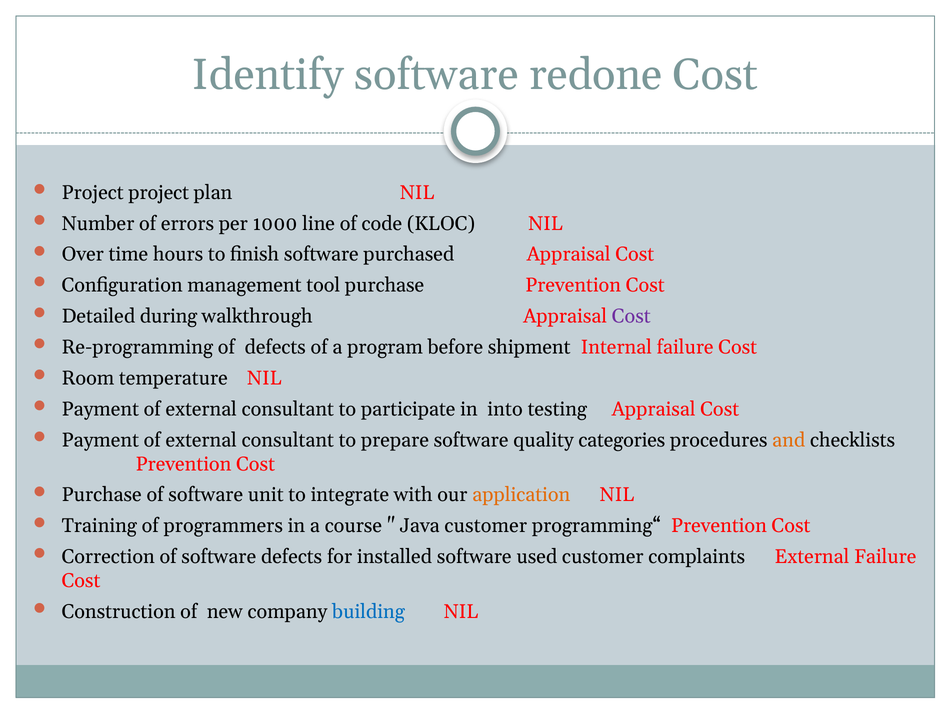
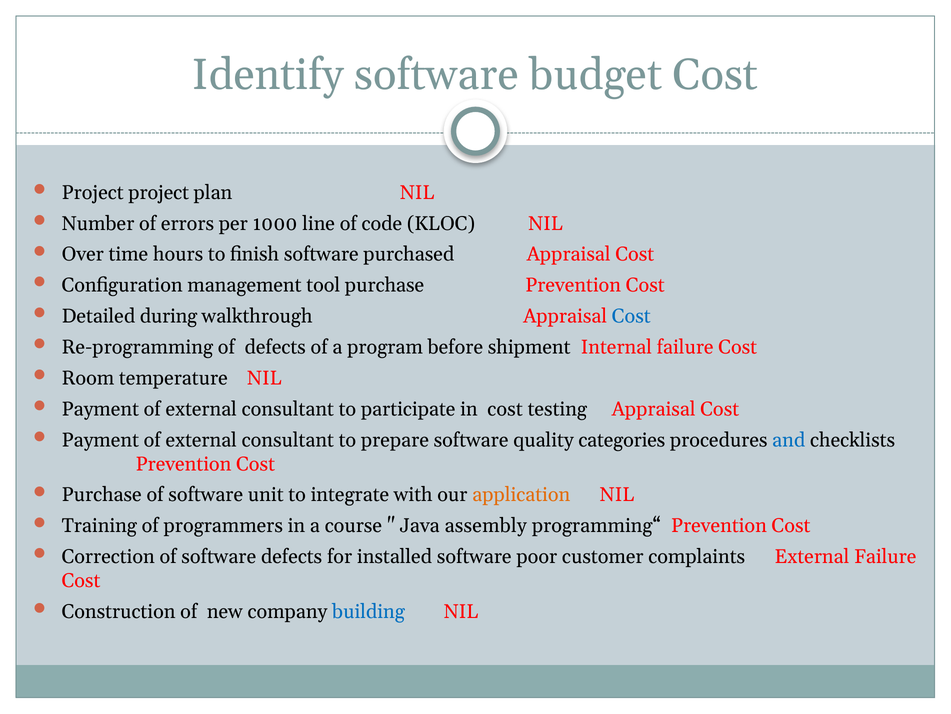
redone: redone -> budget (596, 75)
Cost colour: purple -> blue (631, 316)
in into: into -> cost (505, 409)
and colour: orange -> blue (789, 440)
Java customer: customer -> assembly (486, 525)
used: used -> poor (537, 556)
